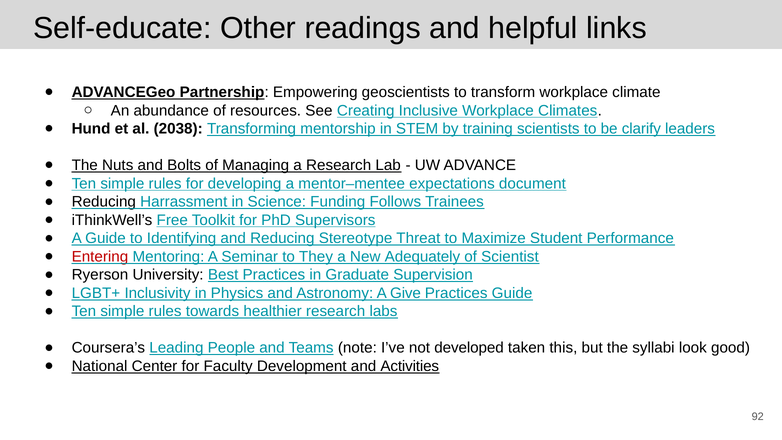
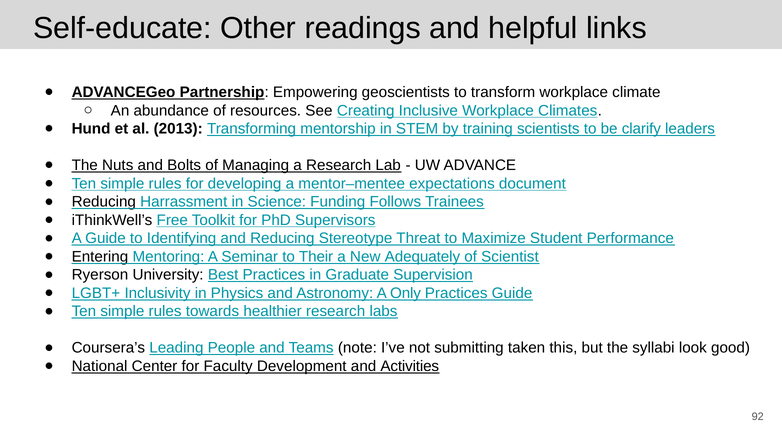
2038: 2038 -> 2013 (178, 129)
Entering colour: red -> black (100, 257)
They: They -> Their (316, 257)
Give: Give -> Only (405, 293)
developed: developed -> submitting (469, 348)
